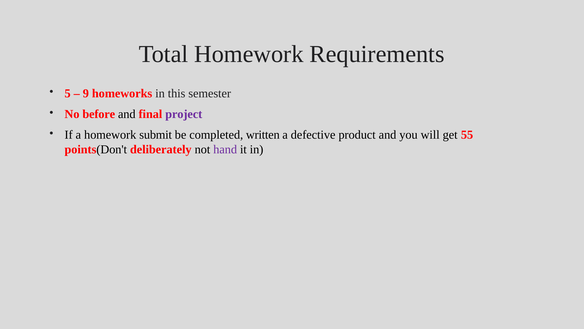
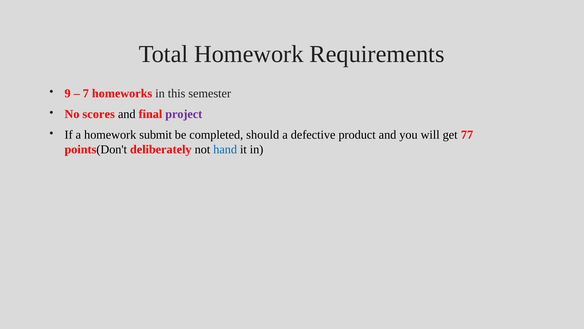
5: 5 -> 9 (68, 93)
9: 9 -> 7 (86, 93)
before: before -> scores (99, 114)
written: written -> should (263, 135)
55: 55 -> 77 (467, 135)
hand colour: purple -> blue (225, 149)
